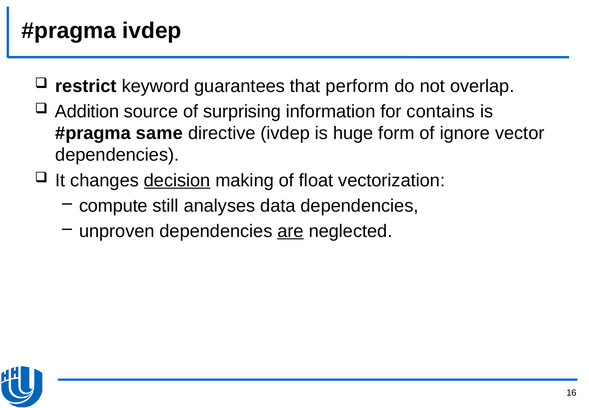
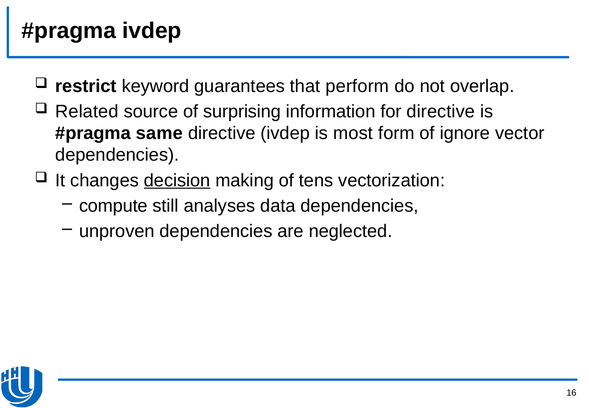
Addition: Addition -> Related (87, 111)
for contains: contains -> directive (441, 111)
huge: huge -> most (353, 133)
float: float -> tens (316, 180)
are underline: present -> none (291, 231)
